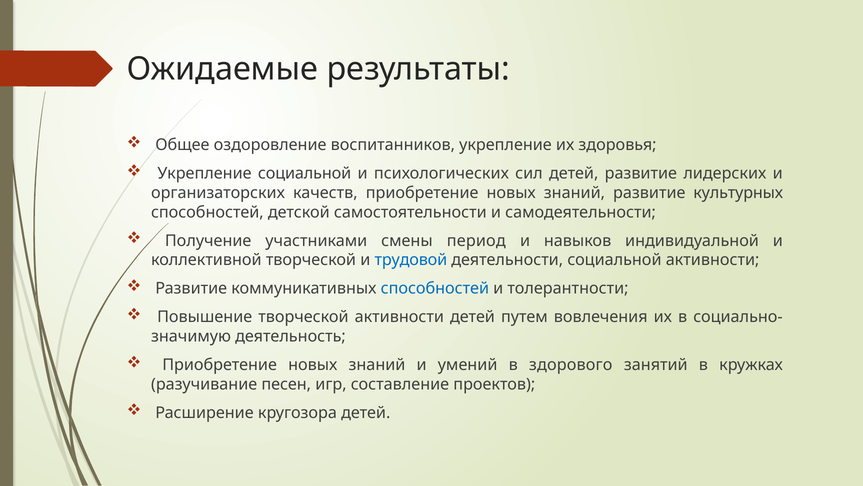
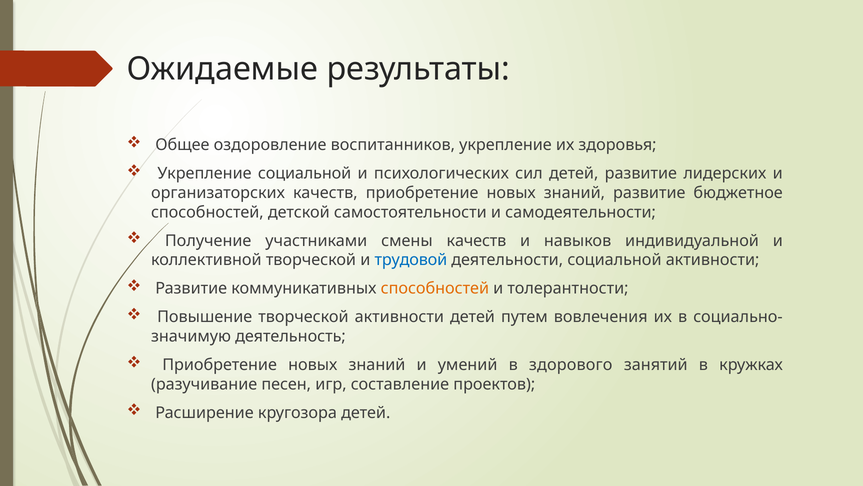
культурных: культурных -> бюджетное (738, 193)
смены период: период -> качеств (476, 240)
способностей colour: blue -> orange (435, 288)
